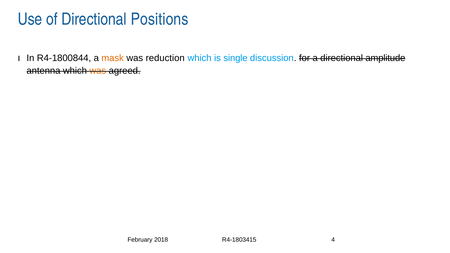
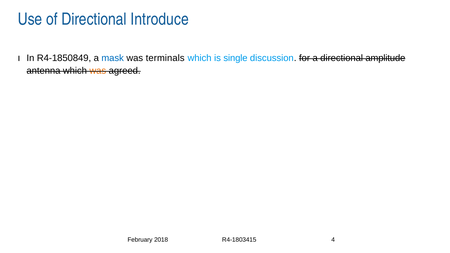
Positions: Positions -> Introduce (160, 19)
R4-1800844: R4-1800844 -> R4-1850849 (64, 58)
mask colour: orange -> blue (113, 58)
reduction: reduction -> terminals (165, 58)
